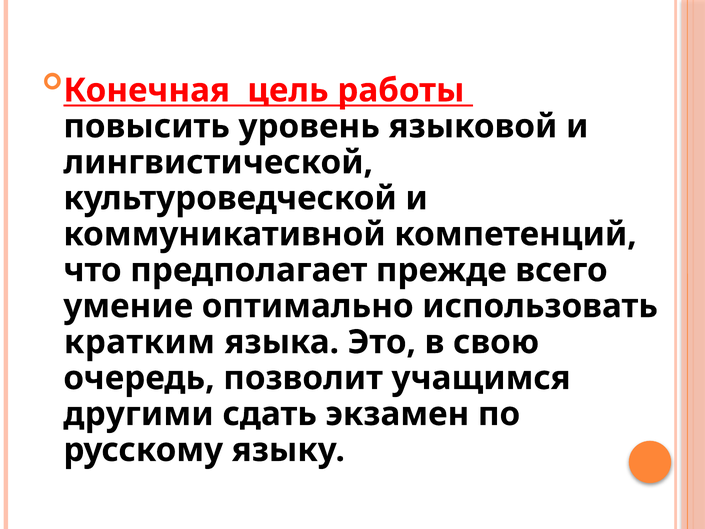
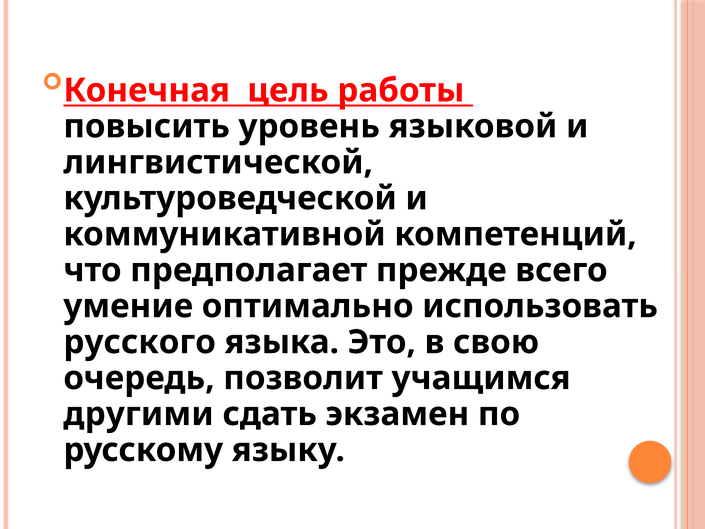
кратким: кратким -> русского (140, 342)
